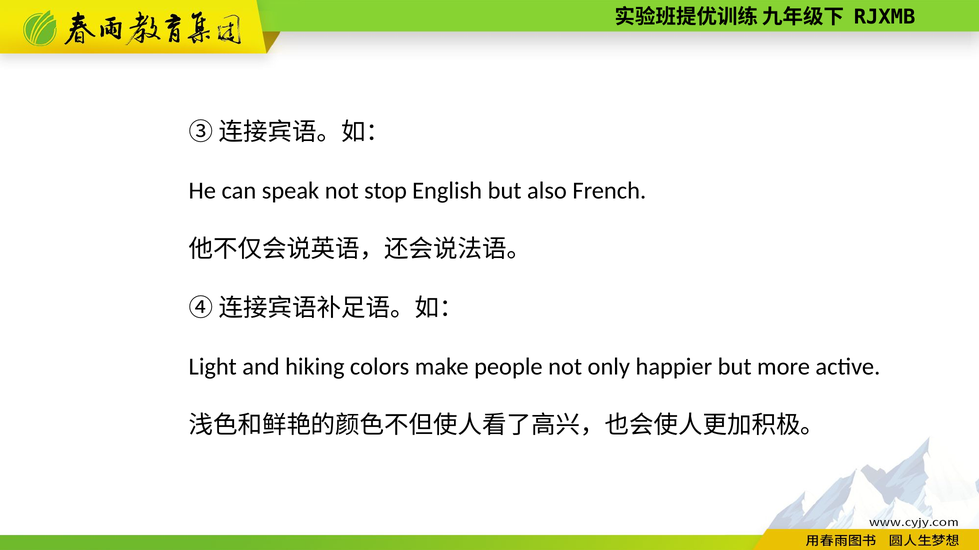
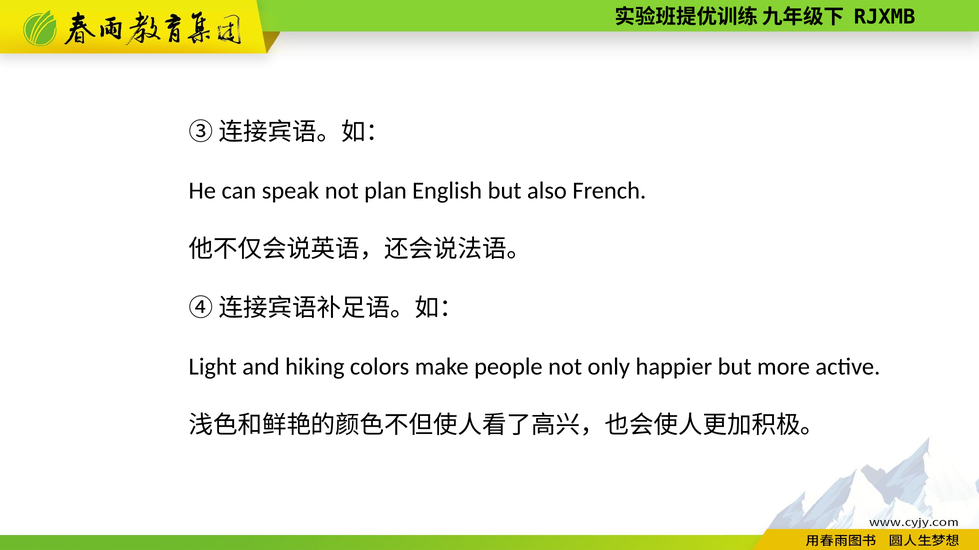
stop: stop -> plan (386, 191)
